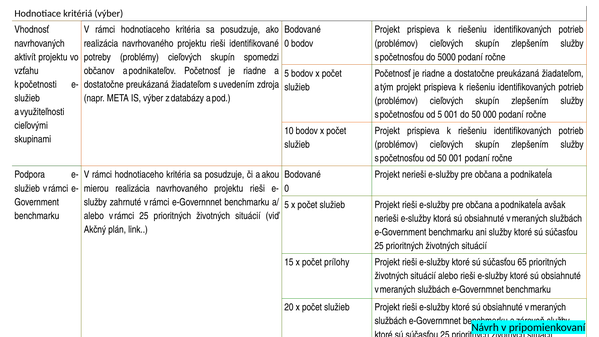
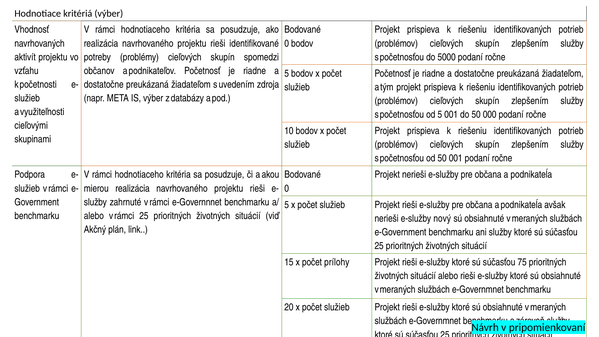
ktorá: ktorá -> nový (442, 218)
65: 65 -> 75 (522, 262)
